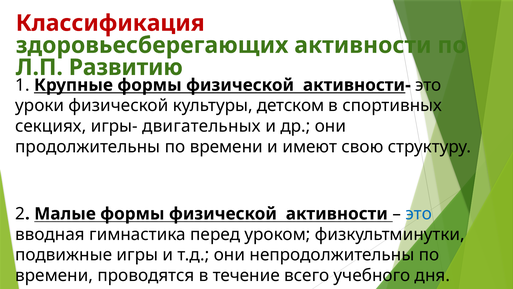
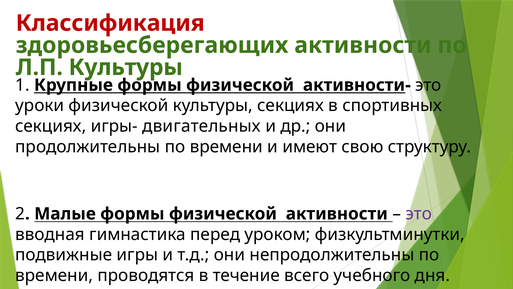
Развитию: Развитию -> Культуры (126, 67)
культуры детском: детском -> секциях (290, 106)
это colour: blue -> purple (419, 213)
